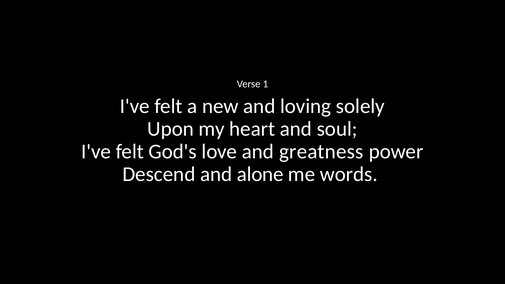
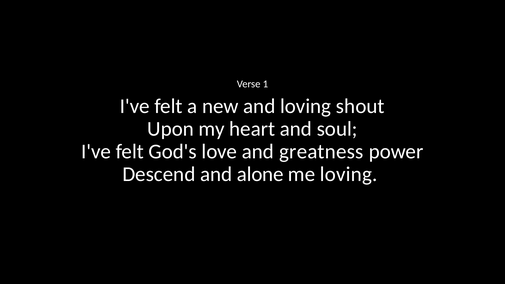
solely: solely -> shout (360, 106)
me words: words -> loving (349, 174)
